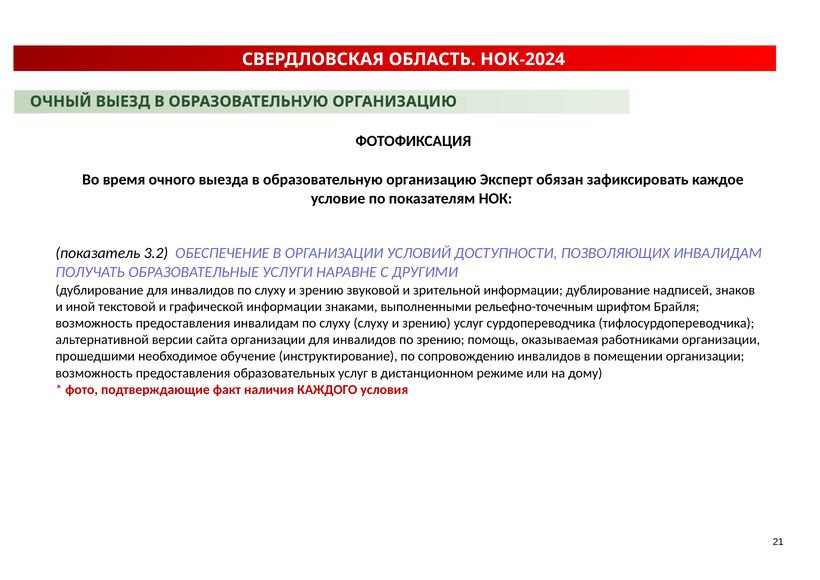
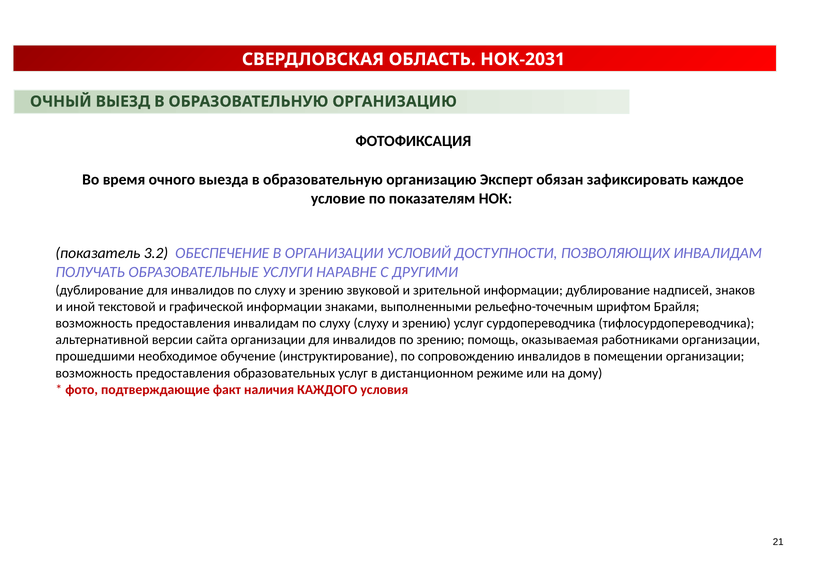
НОК-2024: НОК-2024 -> НОК-2031 (523, 59)
